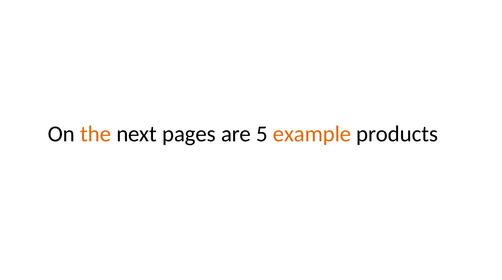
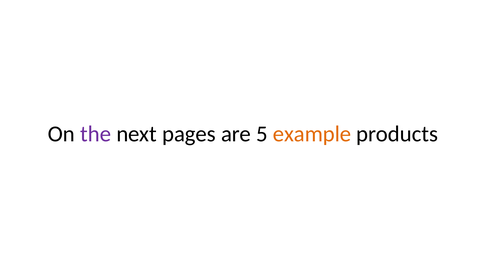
the colour: orange -> purple (96, 134)
